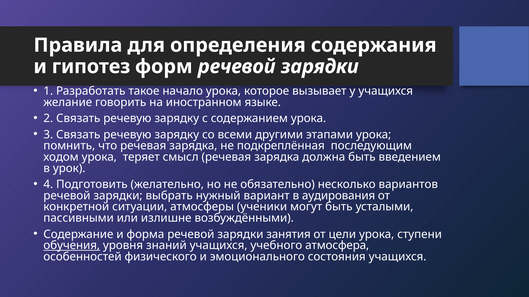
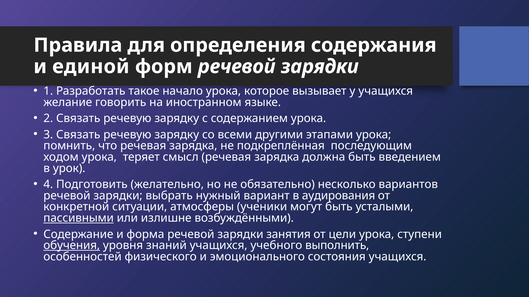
гипотез: гипотез -> единой (91, 67)
пассивными underline: none -> present (79, 218)
атмосфера: атмосфера -> выполнить (337, 246)
